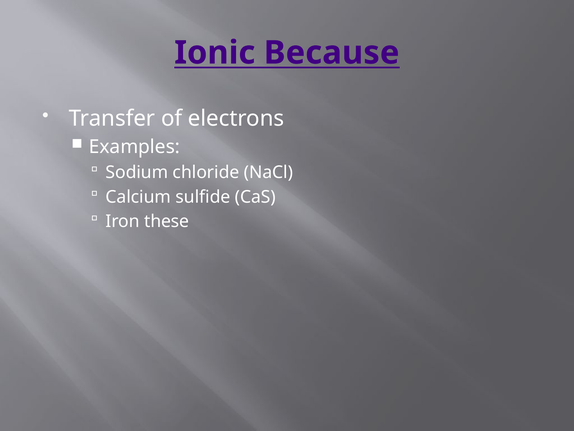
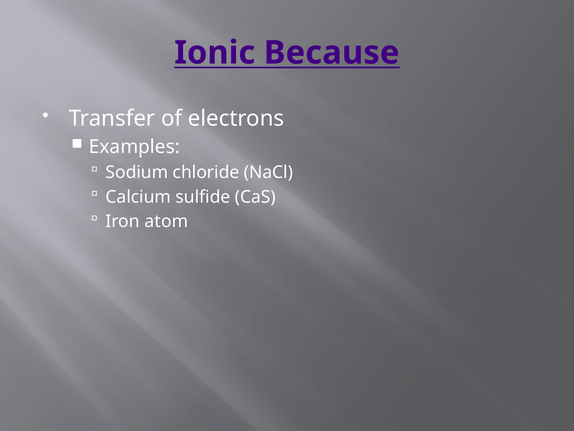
these: these -> atom (166, 221)
